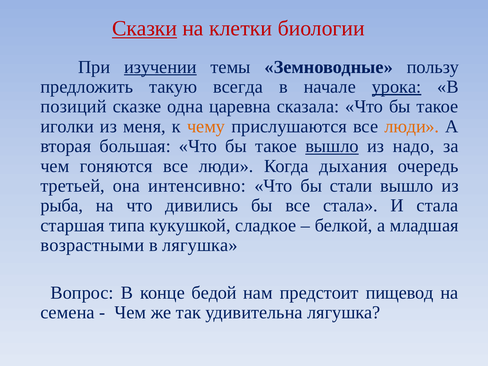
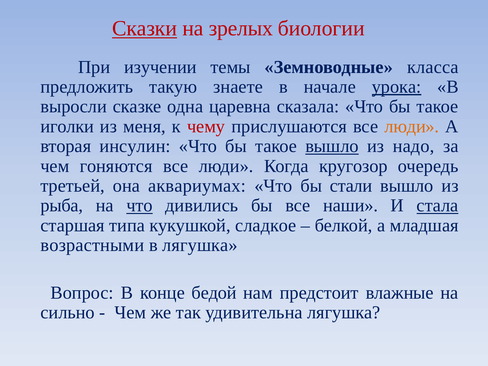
клетки: клетки -> зрелых (241, 29)
изучении underline: present -> none (160, 67)
пользу: пользу -> класса (433, 67)
всегда: всегда -> знаете (238, 87)
позиций: позиций -> выросли (74, 107)
чему colour: orange -> red (206, 126)
большая: большая -> инсулин (135, 146)
дыхания: дыхания -> кругозор (353, 166)
интенсивно: интенсивно -> аквариумах (197, 186)
что underline: none -> present (140, 206)
все стала: стала -> наши (351, 206)
стала underline: none -> present (437, 206)
пищевод: пищевод -> влажные (400, 293)
семена: семена -> сильно (68, 313)
